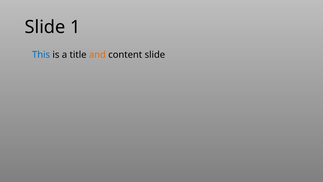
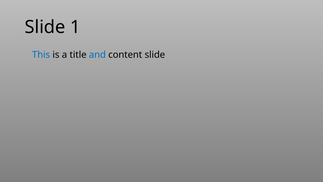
and colour: orange -> blue (97, 55)
